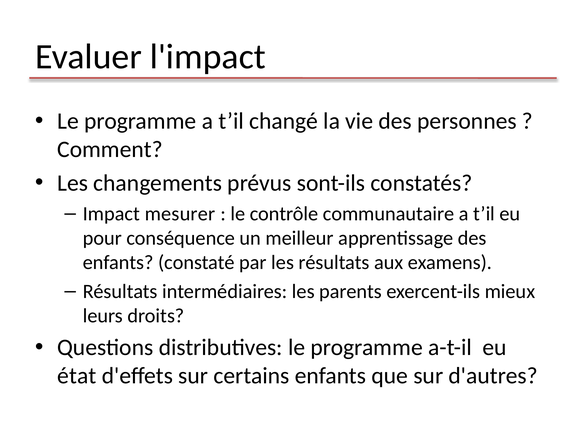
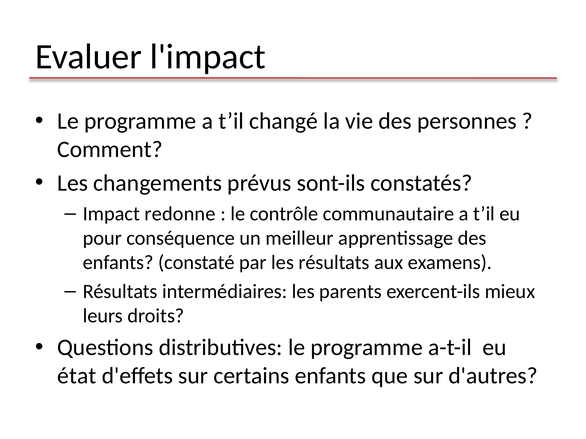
mesurer: mesurer -> redonne (180, 214)
